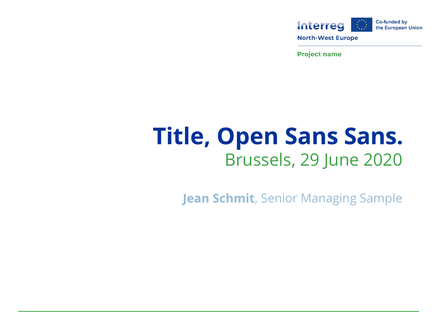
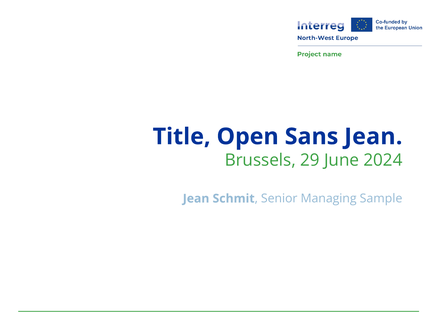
Sans Sans: Sans -> Jean (373, 137)
2020: 2020 -> 2024 (383, 160)
